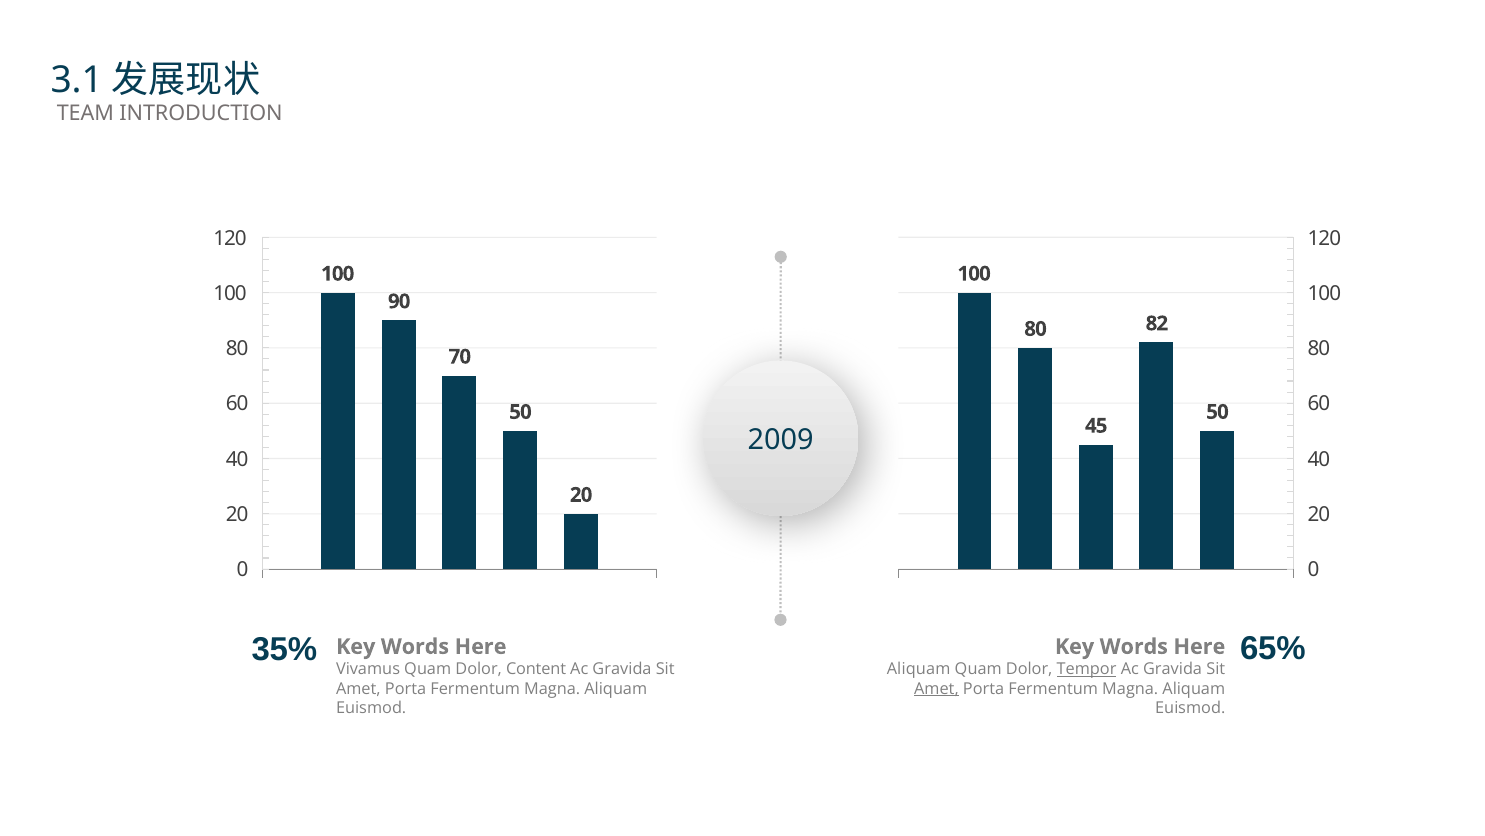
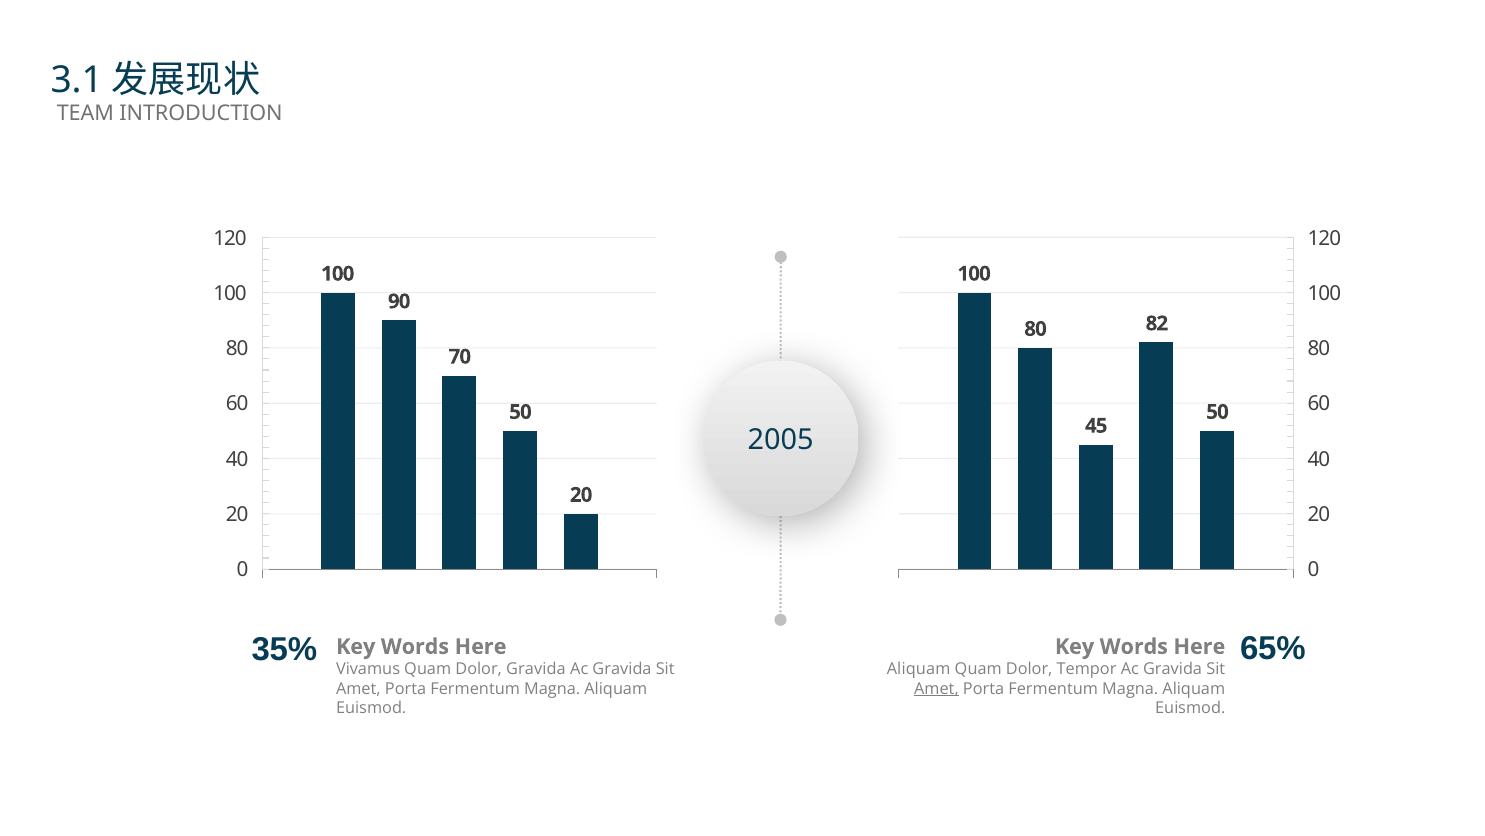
2009: 2009 -> 2005 (781, 440)
Dolor Content: Content -> Gravida (536, 669)
Tempor underline: present -> none (1087, 669)
